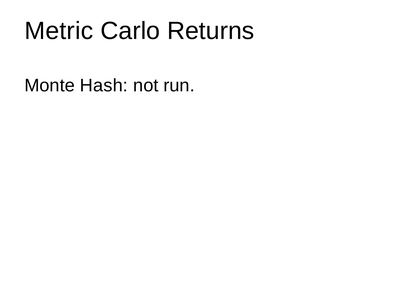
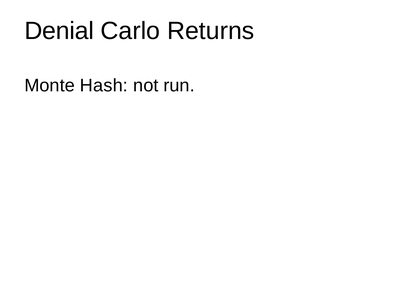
Metric: Metric -> Denial (59, 31)
